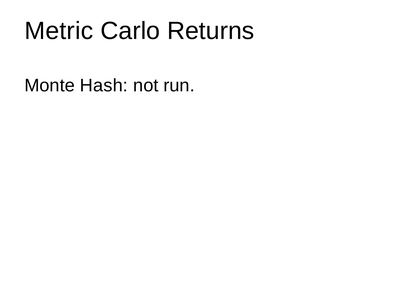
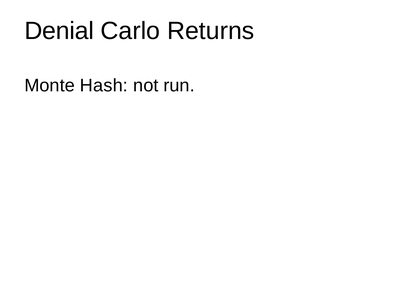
Metric: Metric -> Denial (59, 31)
